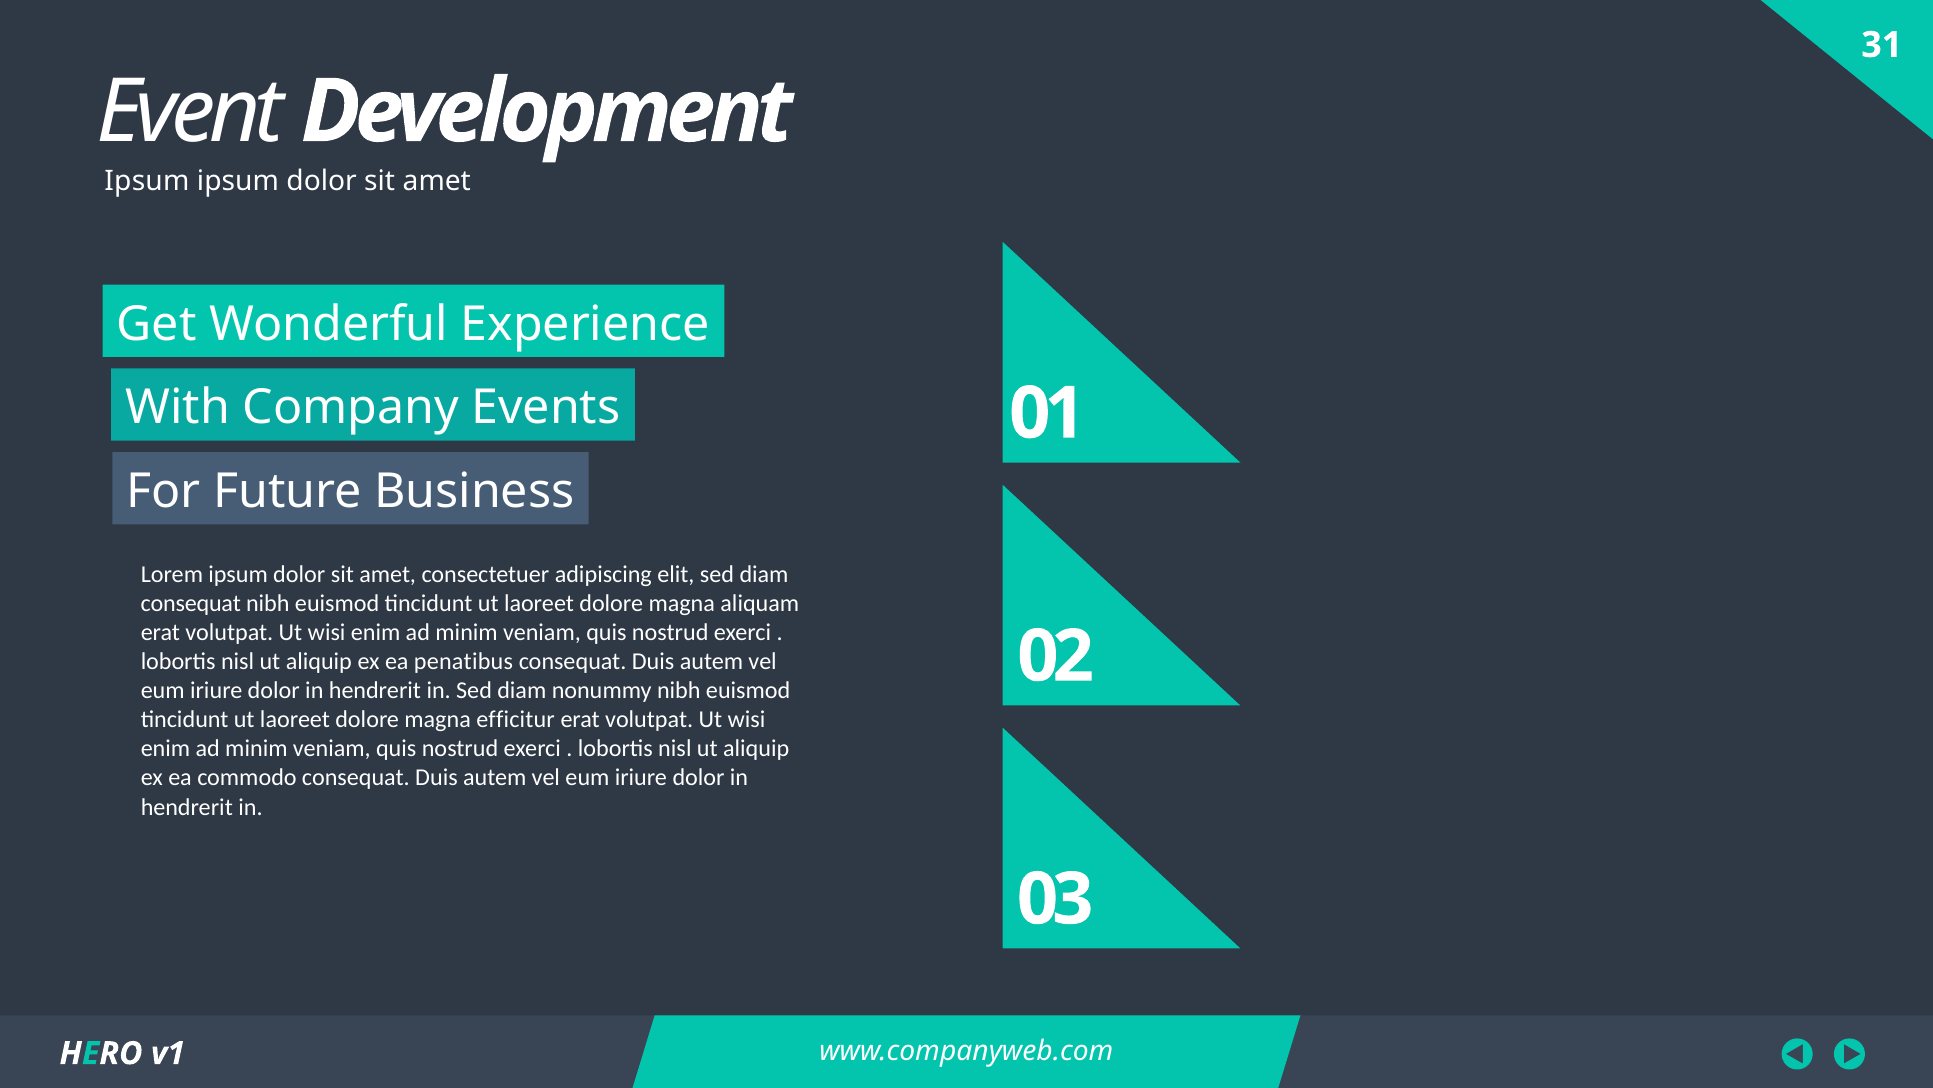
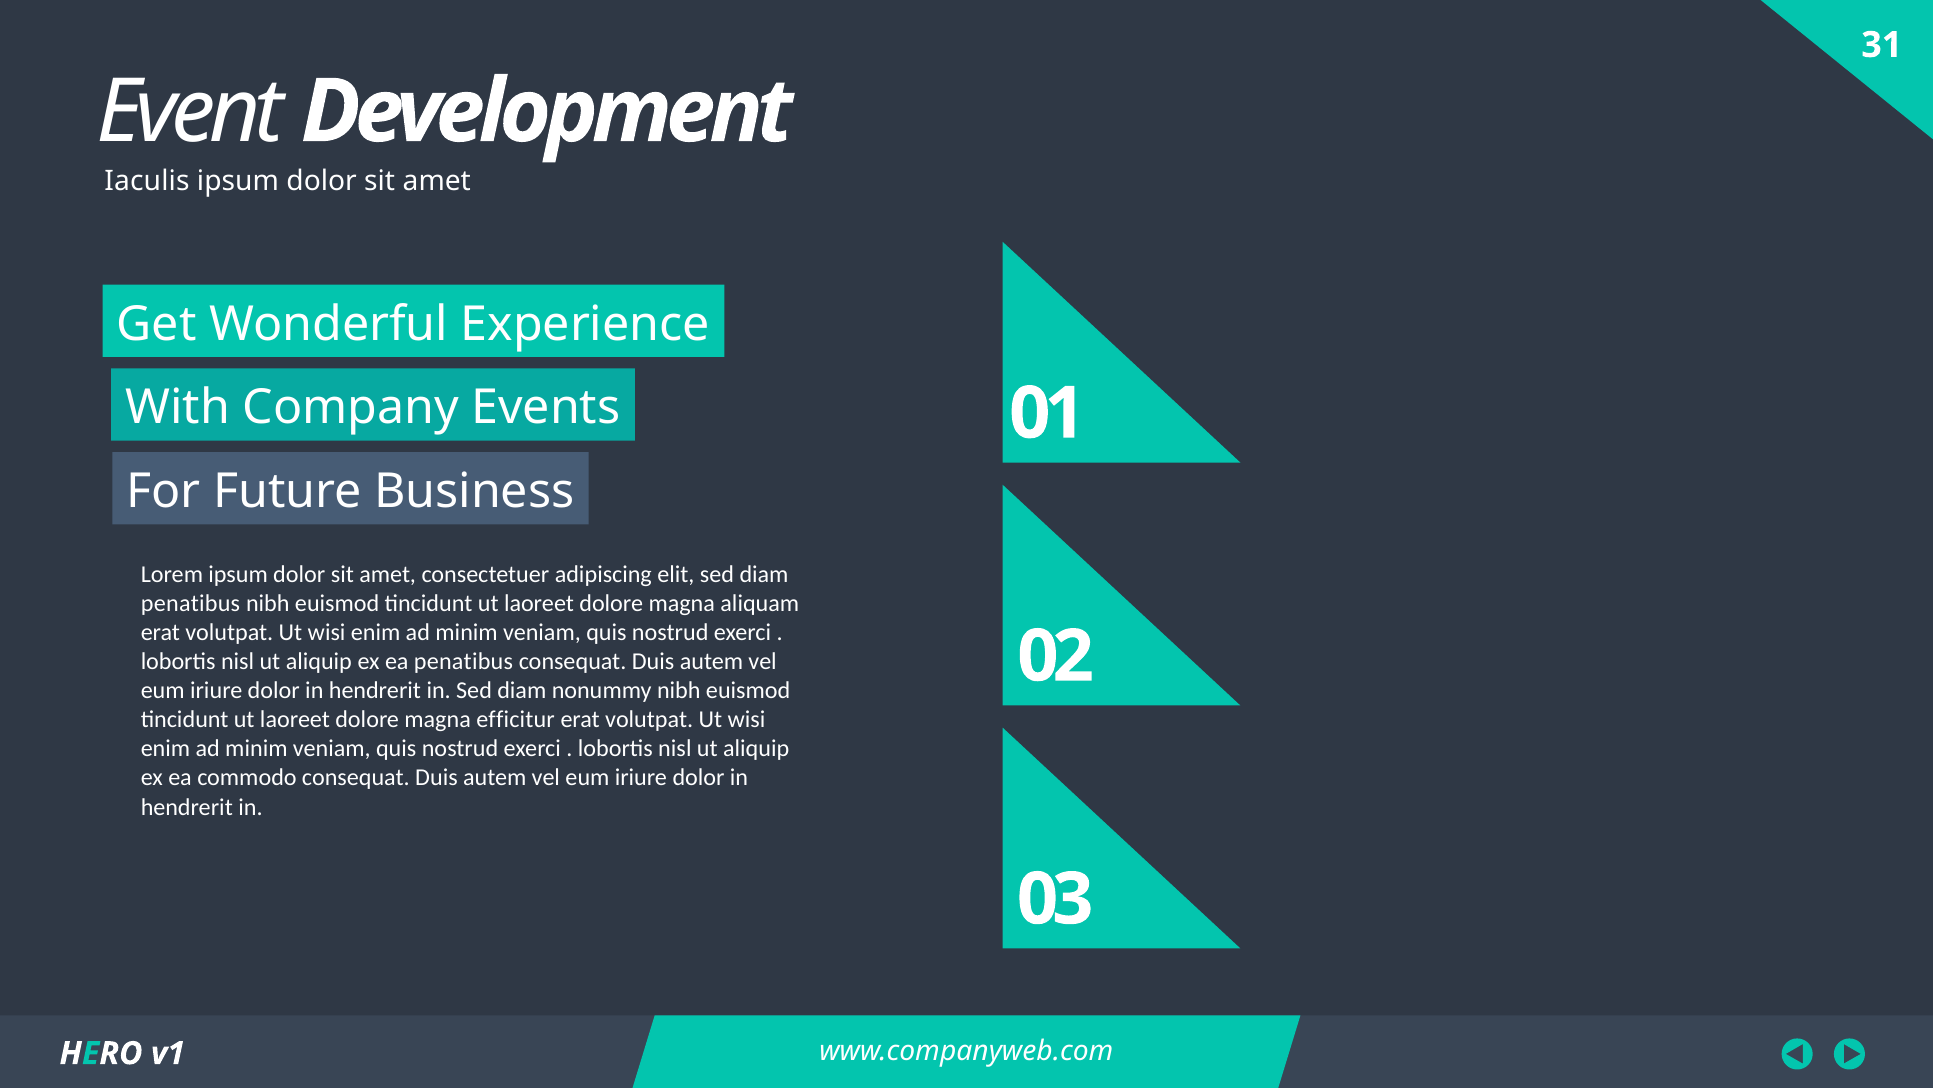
Ipsum: Ipsum -> Iaculis (147, 181)
consequat: consequat -> penatibus (191, 604)
